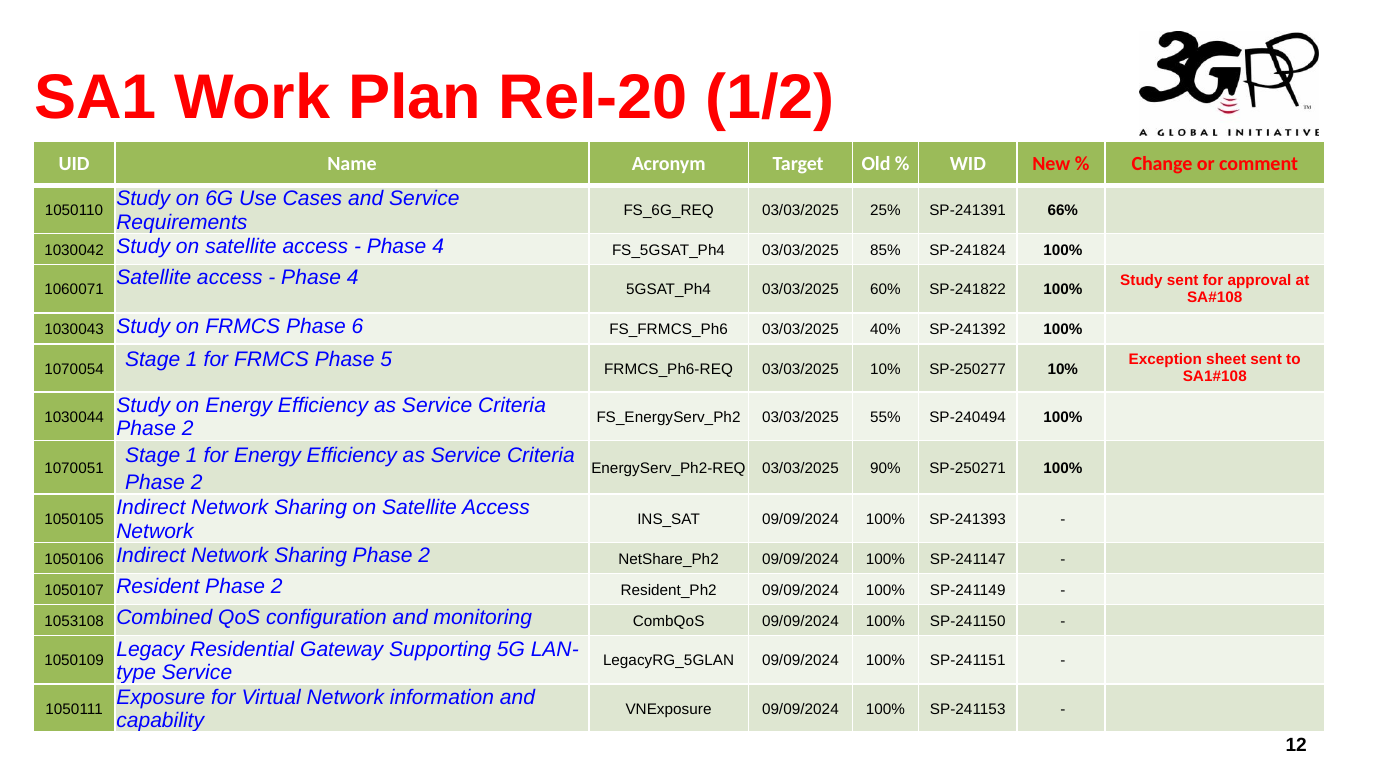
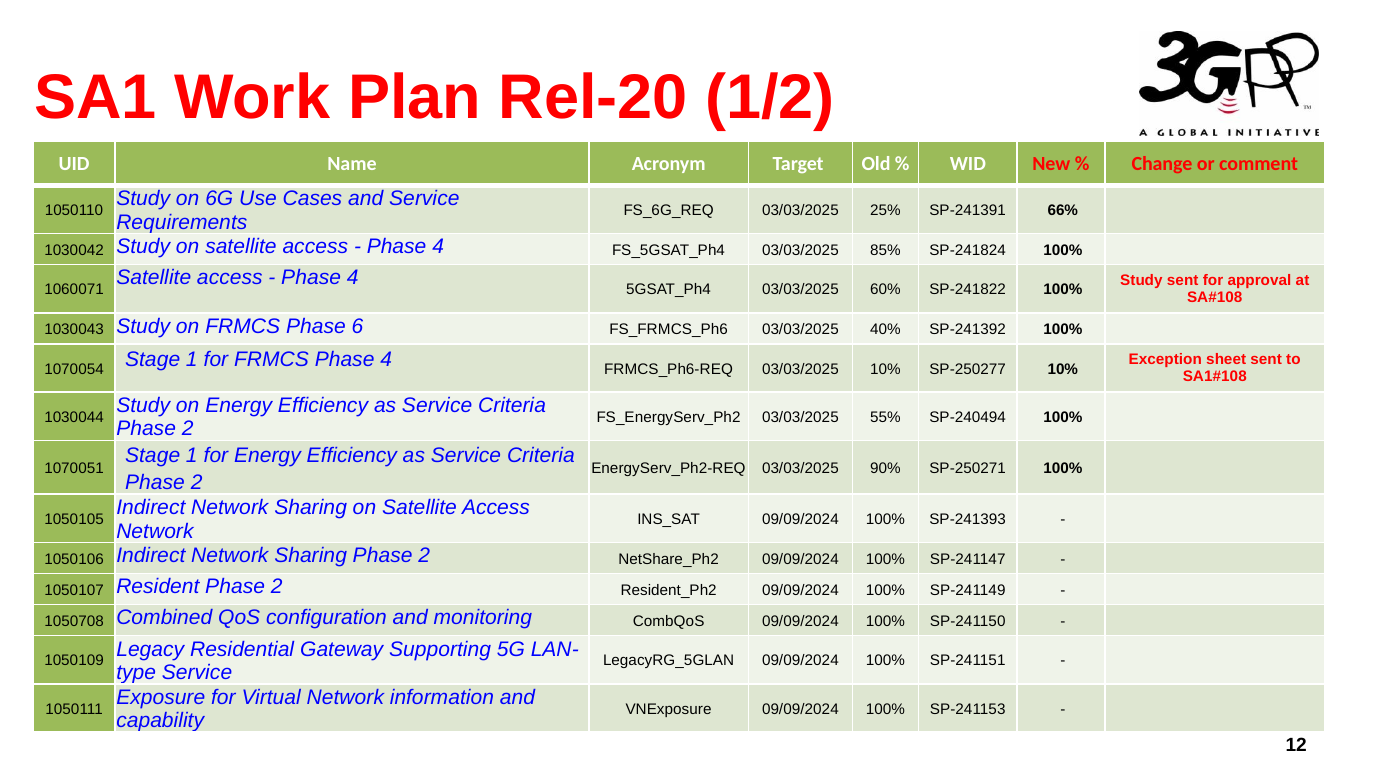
FRMCS Phase 5: 5 -> 4 (386, 359)
1053108: 1053108 -> 1050708 (74, 621)
